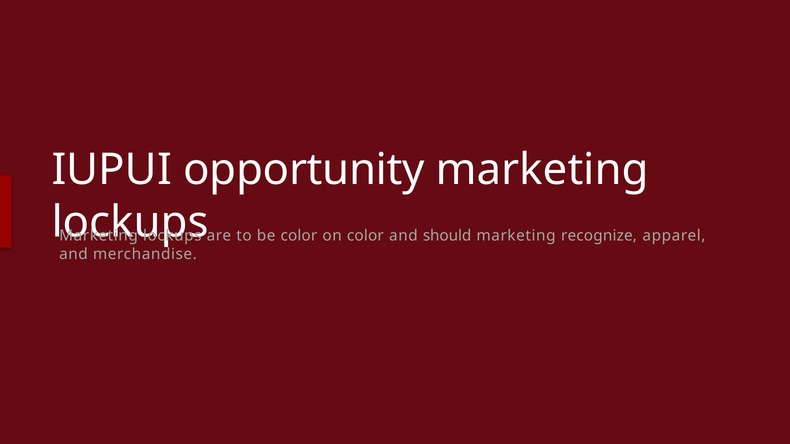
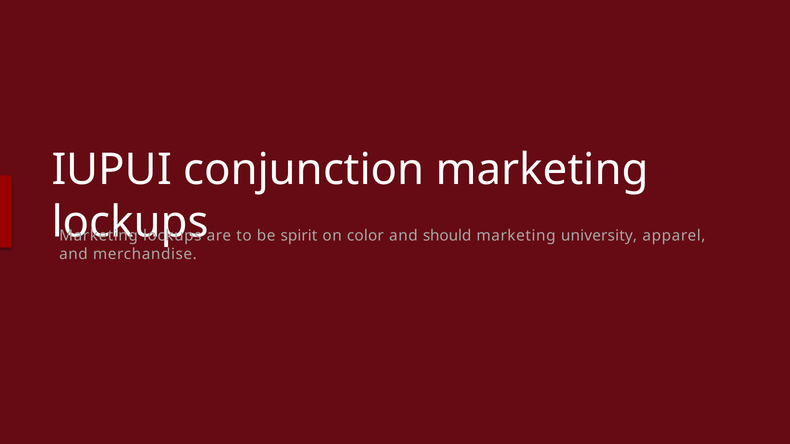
opportunity: opportunity -> conjunction (304, 170)
be color: color -> spirit (299, 236)
recognize: recognize -> university (599, 236)
